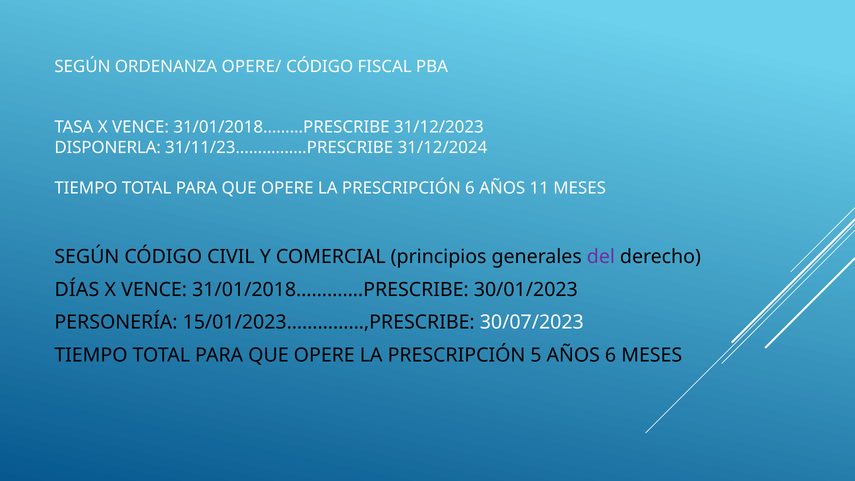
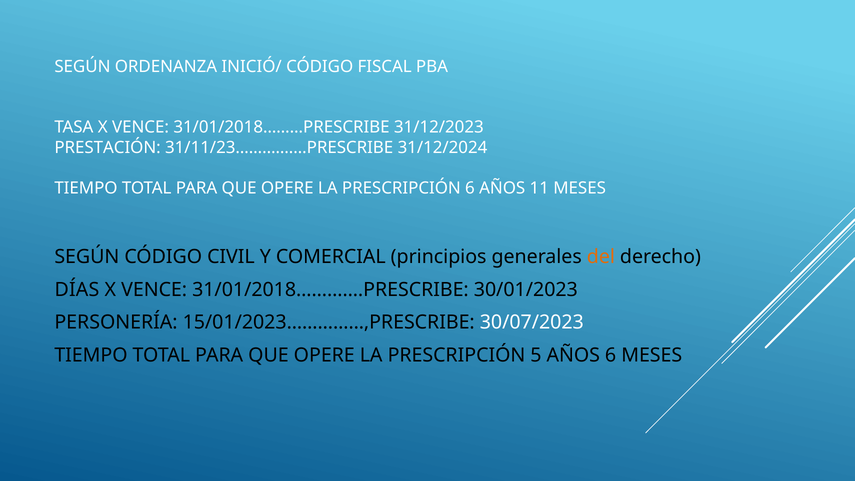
OPERE/: OPERE/ -> INICIÓ/ (252, 66)
DISPONERLA: DISPONERLA -> PRESTACIÓN (108, 148)
del colour: purple -> orange (601, 257)
